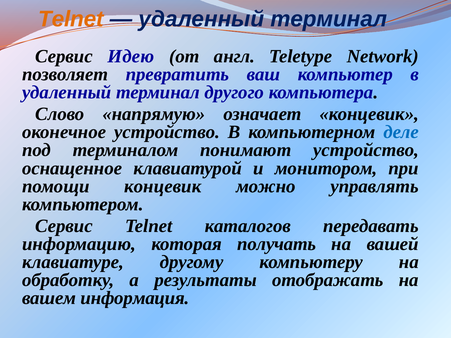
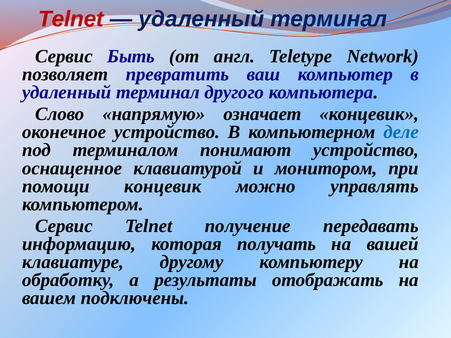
Telnet colour: orange -> red (71, 19)
Идею: Идею -> Быть (131, 56)
каталогов: каталогов -> получение (248, 226)
информация: информация -> подключены (135, 298)
